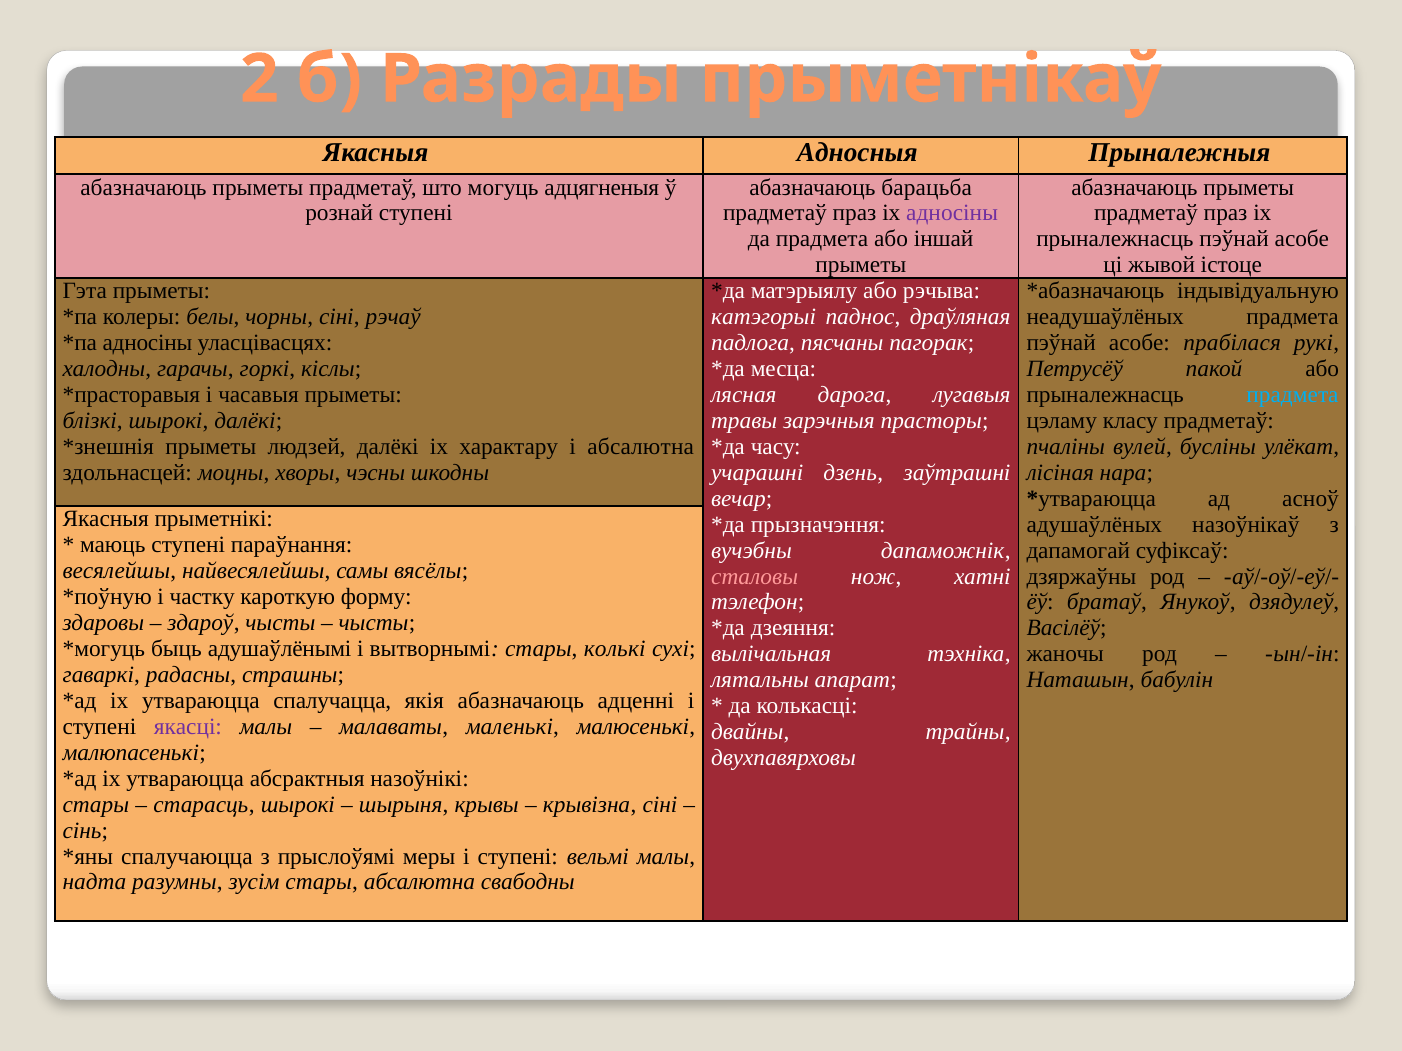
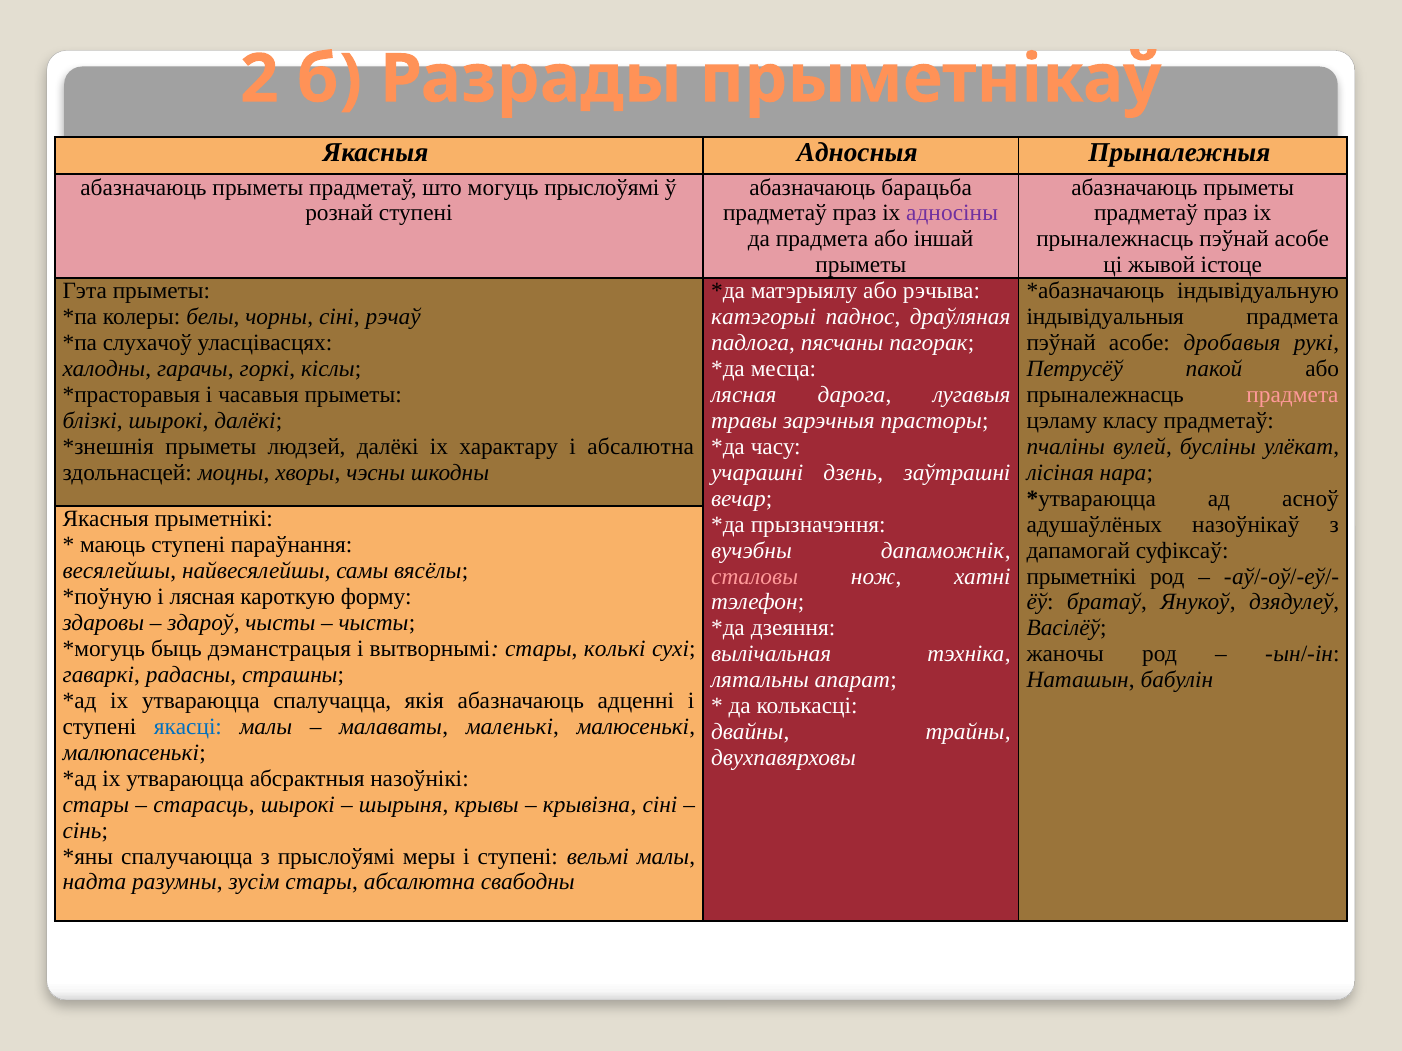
могуць адцягненыя: адцягненыя -> прыслоўямі (602, 187)
неадушаўлёных: неадушаўлёных -> індывідуальныя (1105, 317)
адносіны: адносіны -> слухачоў (147, 343)
прабілася: прабілася -> дробавыя (1232, 343)
прадмета colour: light blue -> pink (1292, 395)
дзяржаўны: дзяржаўны -> прыметнікі (1081, 577)
і частку: частку -> лясная (202, 597)
адушаўлёнымі: адушаўлёнымі -> дэманстрацыя (279, 649)
якасці colour: purple -> blue (188, 727)
